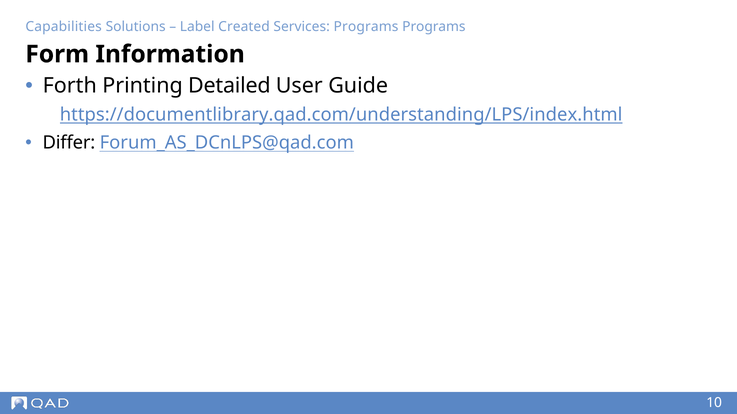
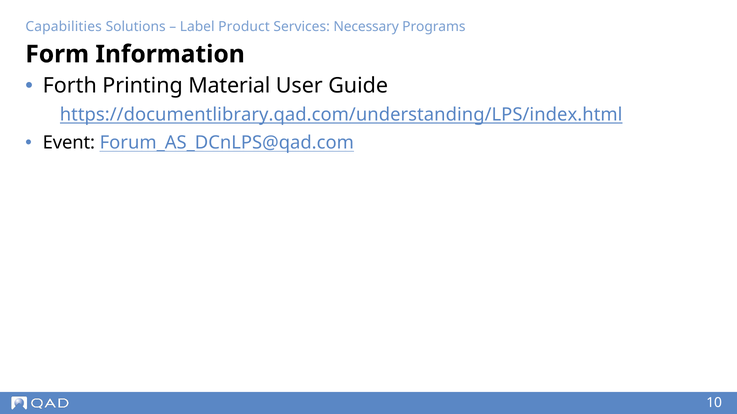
Created: Created -> Product (244, 27)
Services Programs: Programs -> Necessary (366, 27)
Detailed: Detailed -> Material (229, 86)
Differ: Differ -> Event (69, 143)
